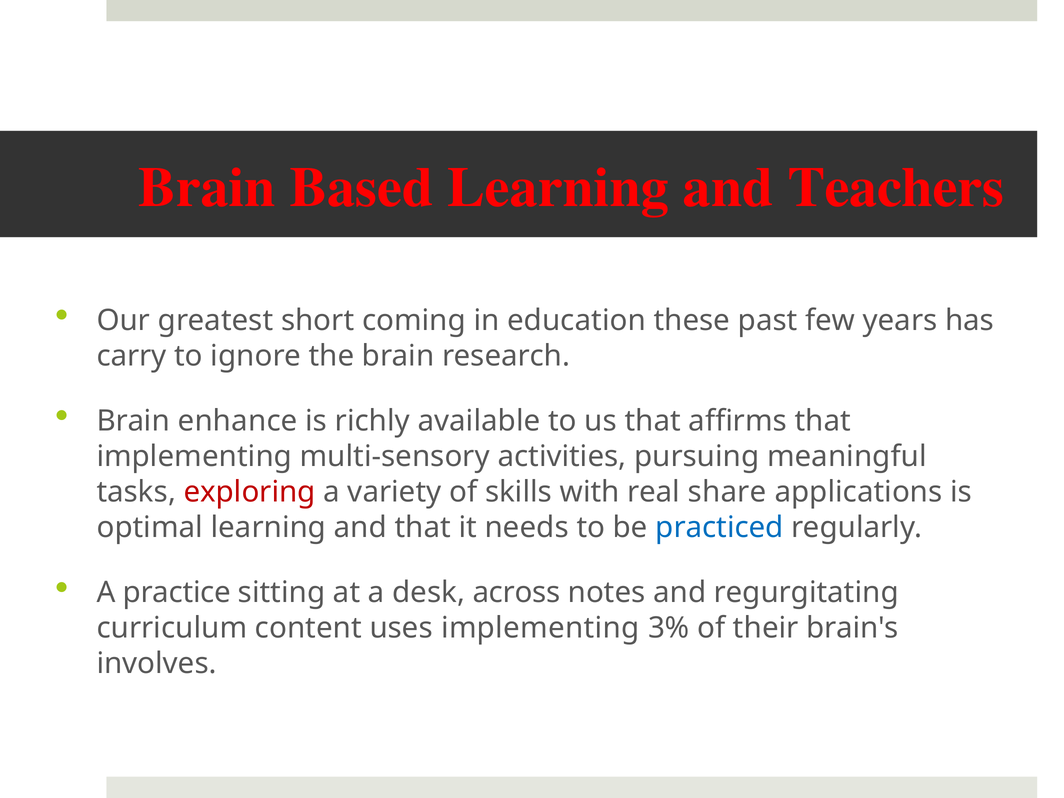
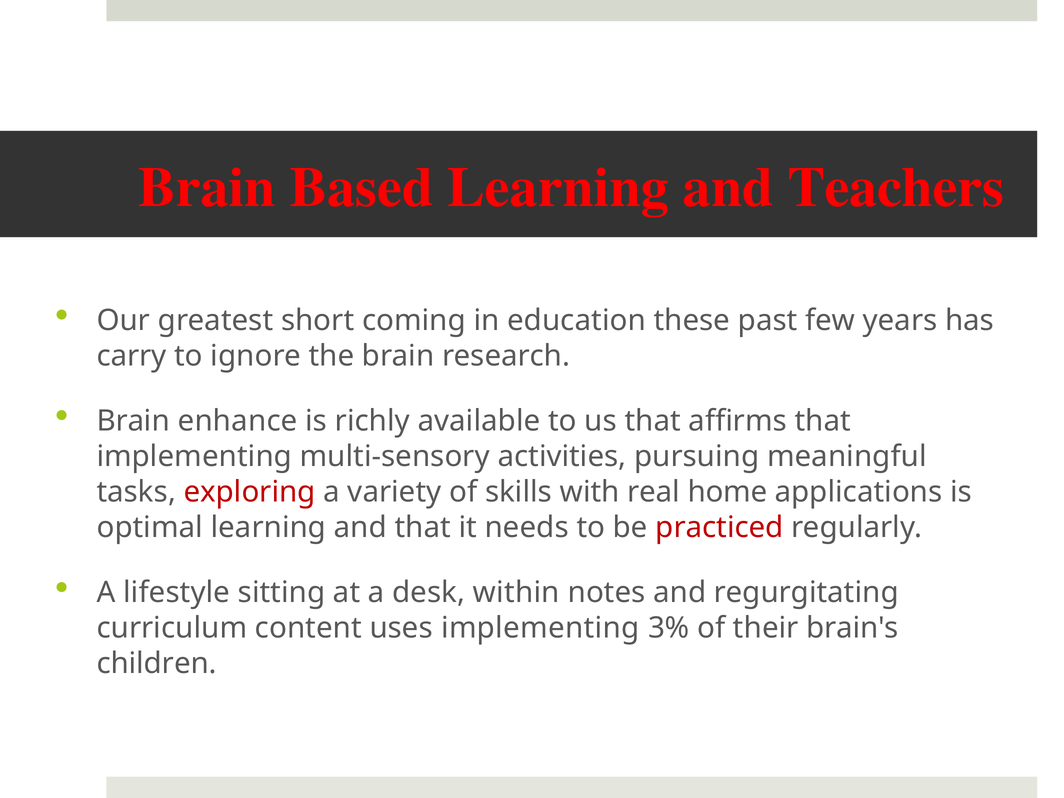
share: share -> home (727, 492)
practiced colour: blue -> red (719, 527)
practice: practice -> lifestyle (177, 593)
across: across -> within (516, 593)
involves: involves -> children (157, 664)
